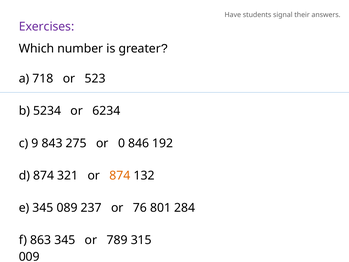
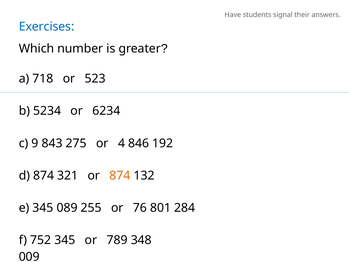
Exercises colour: purple -> blue (47, 27)
0: 0 -> 4 (121, 143)
237: 237 -> 255 (91, 208)
863: 863 -> 752 (41, 240)
315: 315 -> 348 (141, 240)
